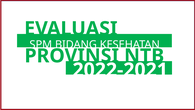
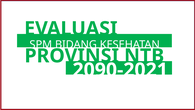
2022-2021: 2022-2021 -> 2090-2021 (120, 70)
